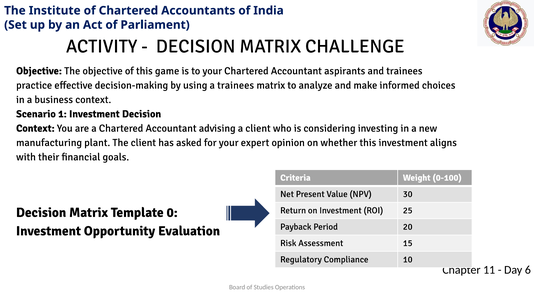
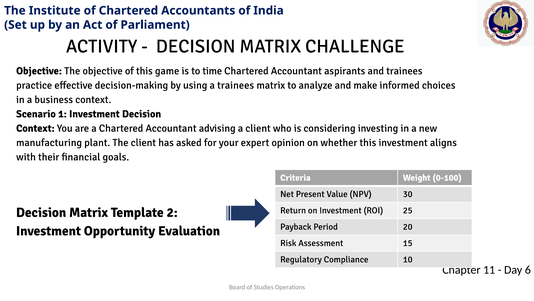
to your: your -> time (212, 71)
0: 0 -> 2 (172, 212)
